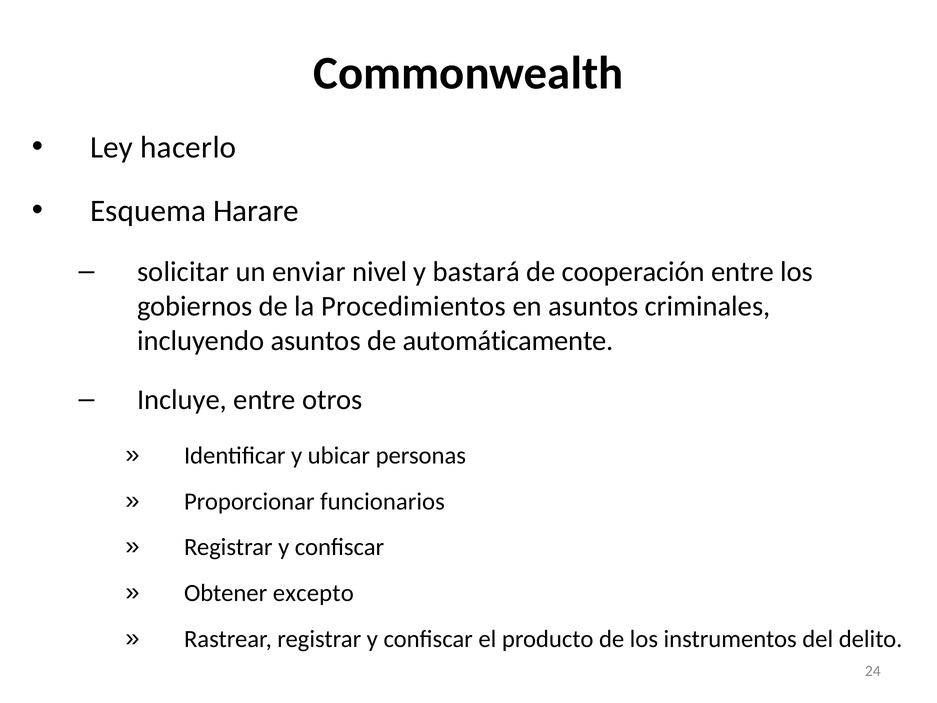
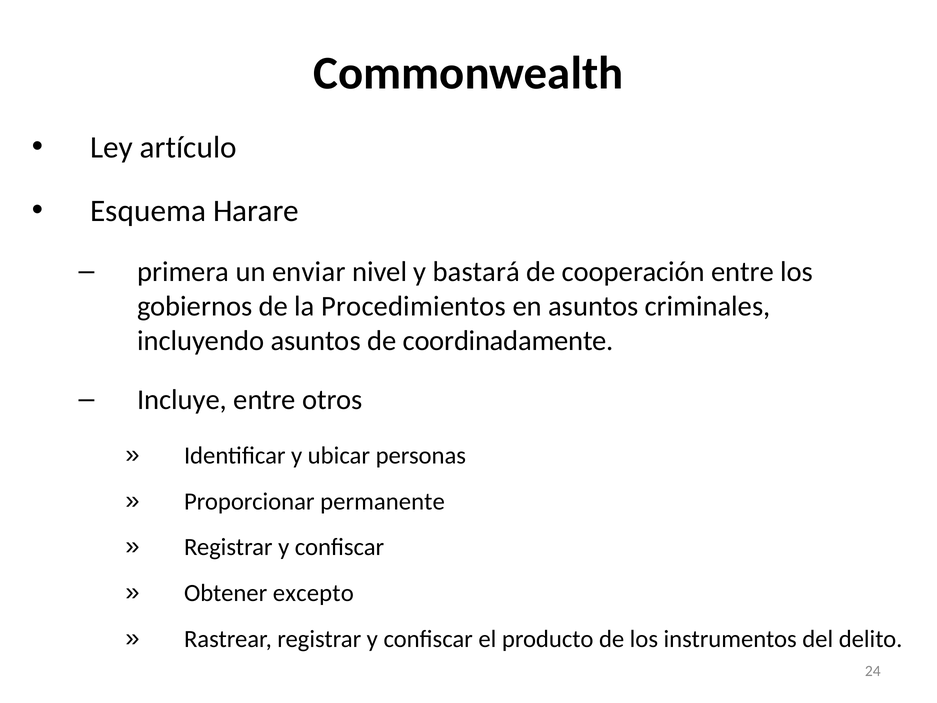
hacerlo: hacerlo -> artículo (188, 148)
solicitar: solicitar -> primera (183, 272)
automáticamente: automáticamente -> coordinadamente (508, 340)
funcionarios: funcionarios -> permanente (382, 501)
